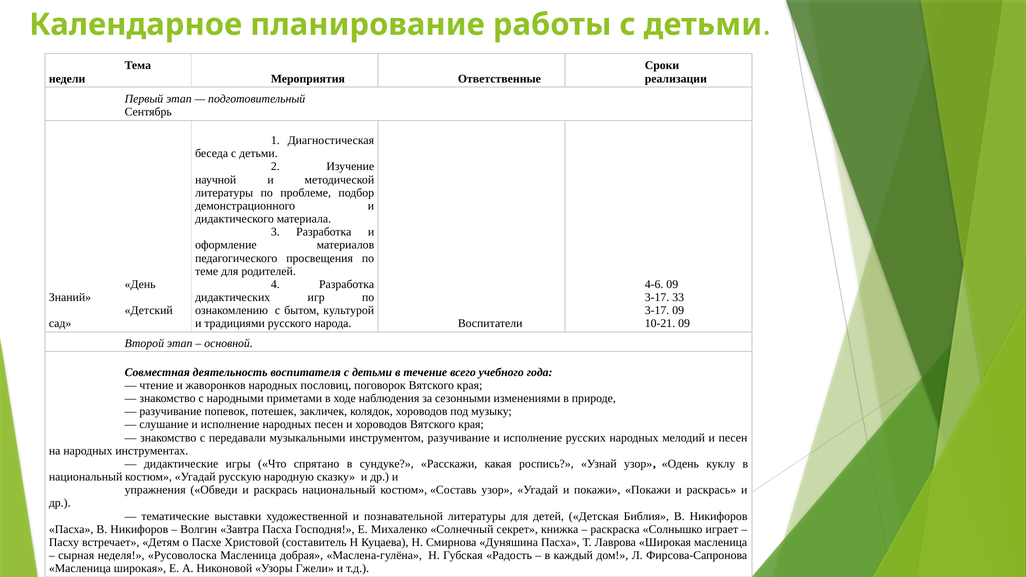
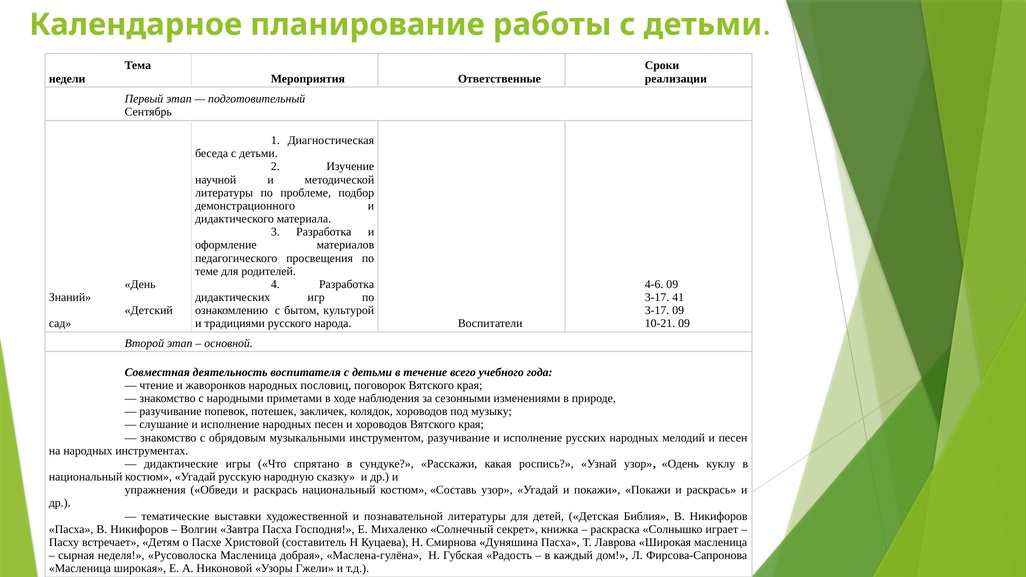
33: 33 -> 41 (678, 297)
передавали: передавали -> обрядовым (237, 438)
